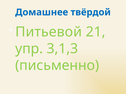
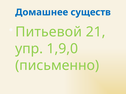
твёрдой: твёрдой -> существ (91, 12)
3,1,3: 3,1,3 -> 1,9,0 (62, 49)
